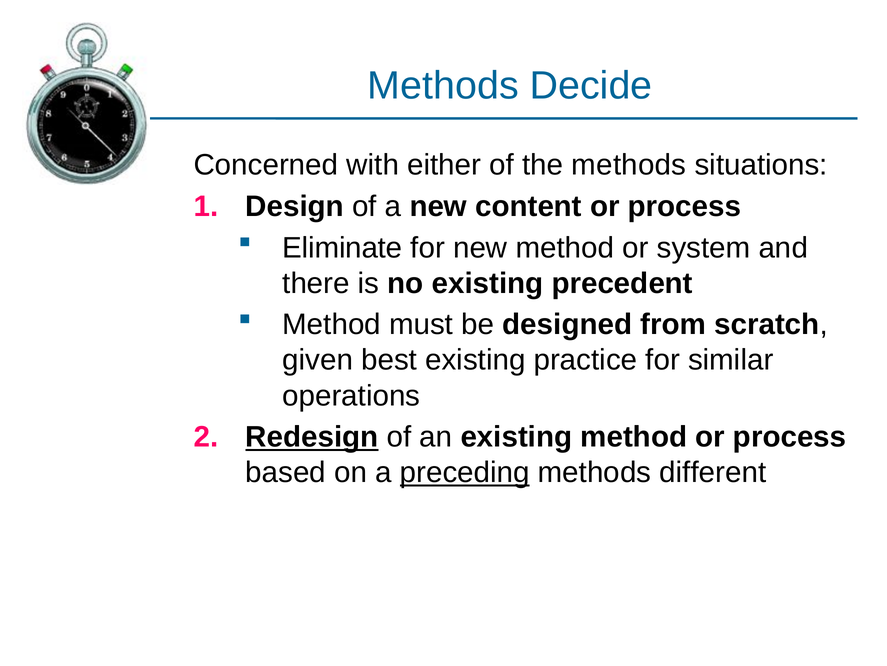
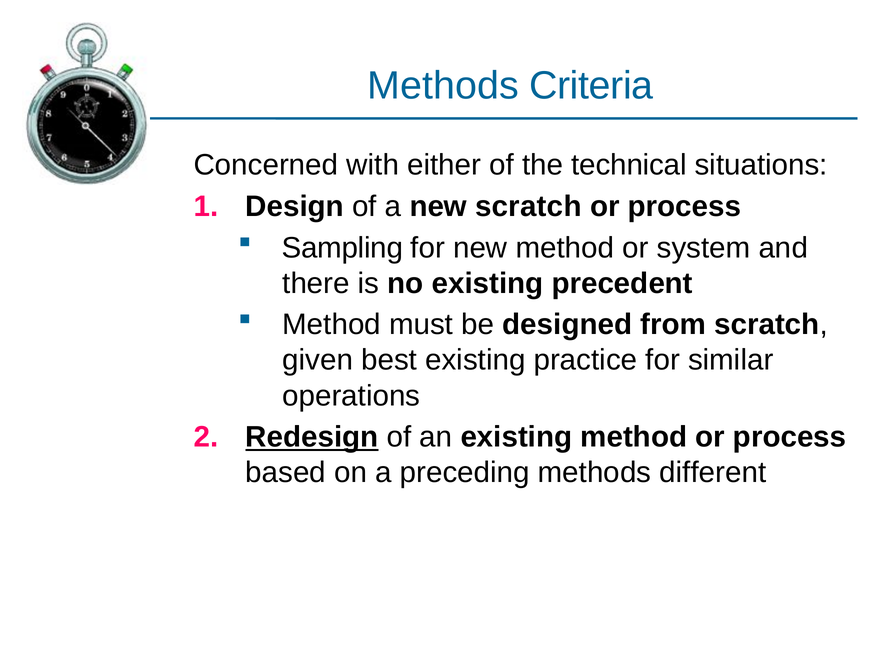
Decide: Decide -> Criteria (591, 86)
the methods: methods -> technical (629, 165)
new content: content -> scratch (528, 206)
Eliminate: Eliminate -> Sampling (342, 247)
preceding underline: present -> none (465, 472)
